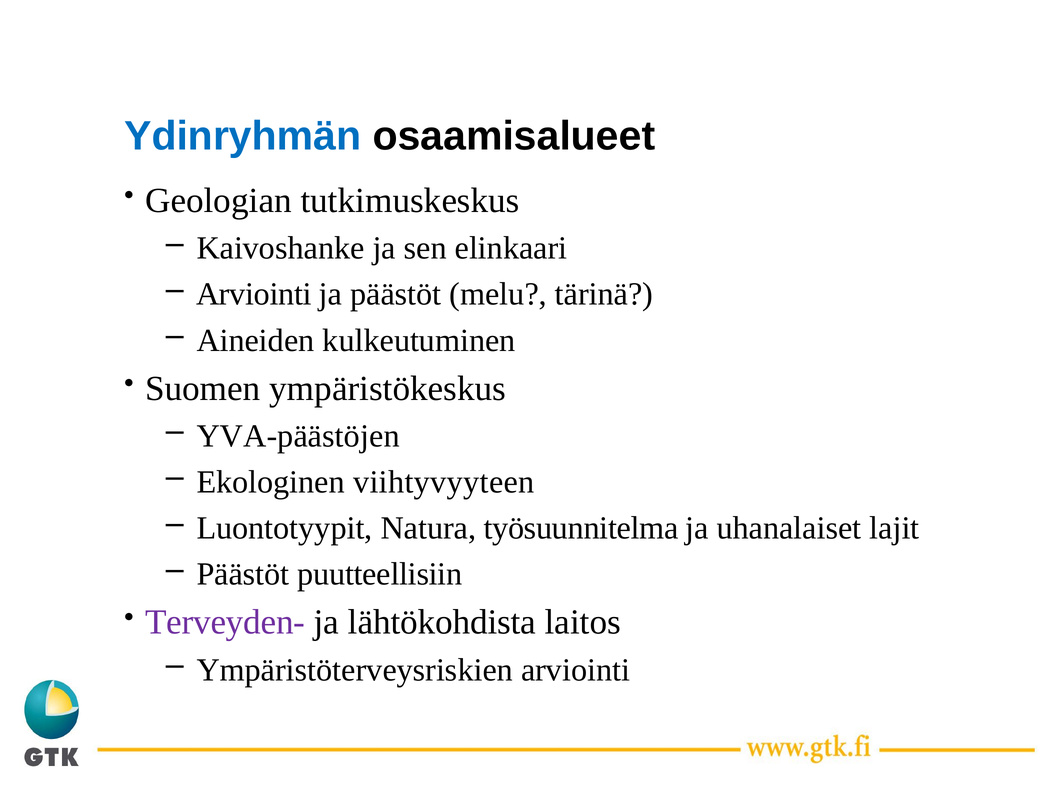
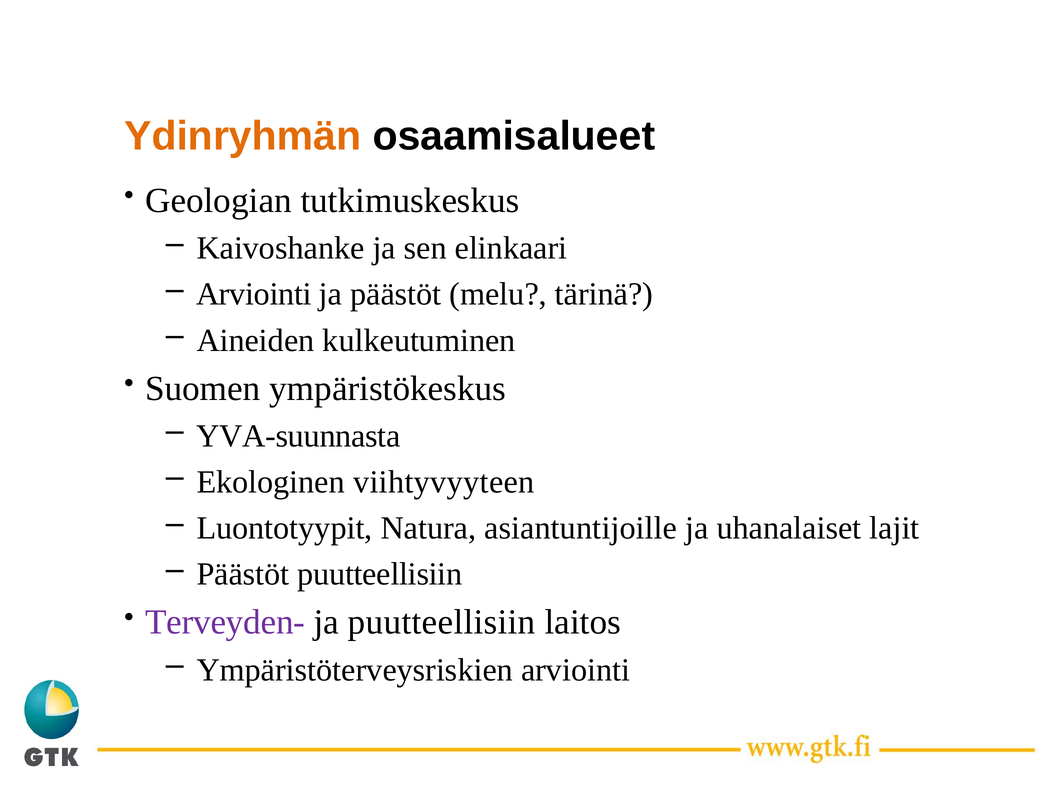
Ydinryhmän colour: blue -> orange (243, 136)
YVA-päästöjen: YVA-päästöjen -> YVA-suunnasta (298, 436)
työsuunnitelma: työsuunnitelma -> asiantuntijoille (581, 528)
ja lähtökohdista: lähtökohdista -> puutteellisiin (442, 622)
